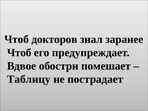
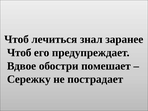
докторов: докторов -> лечиться (54, 39)
Таблицу: Таблицу -> Сережку (29, 79)
